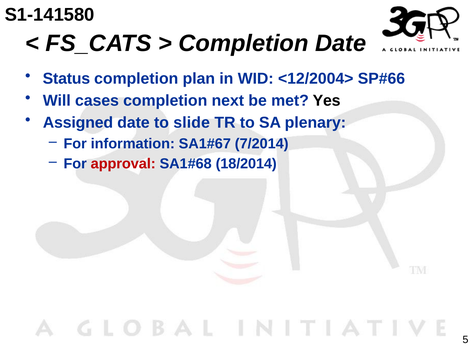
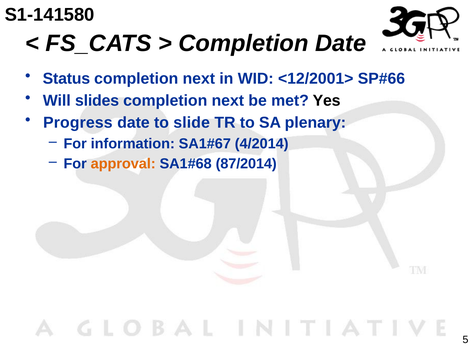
plan: plan -> next (199, 78)
<12/2004>: <12/2004> -> <12/2001> (316, 78)
cases: cases -> slides (97, 101)
Assigned: Assigned -> Progress (78, 123)
7/2014: 7/2014 -> 4/2014 (262, 144)
approval colour: red -> orange (123, 164)
18/2014: 18/2014 -> 87/2014 (246, 164)
